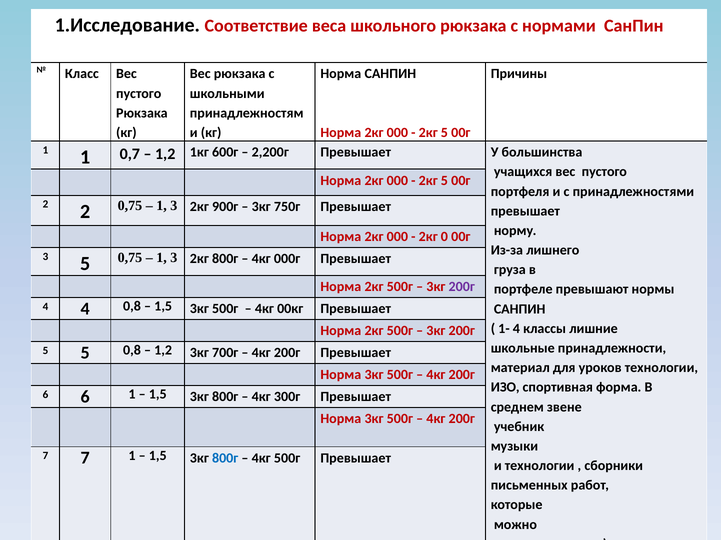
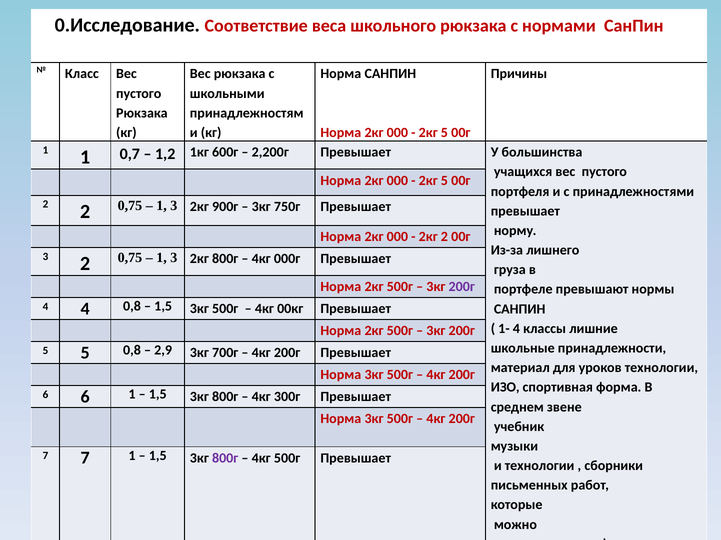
1.Исследование: 1.Исследование -> 0.Исследование (127, 25)
2кг 0: 0 -> 2 (444, 237)
3 5: 5 -> 2 (85, 264)
1,2: 1,2 -> 2,9 (163, 351)
800г colour: blue -> purple (225, 459)
